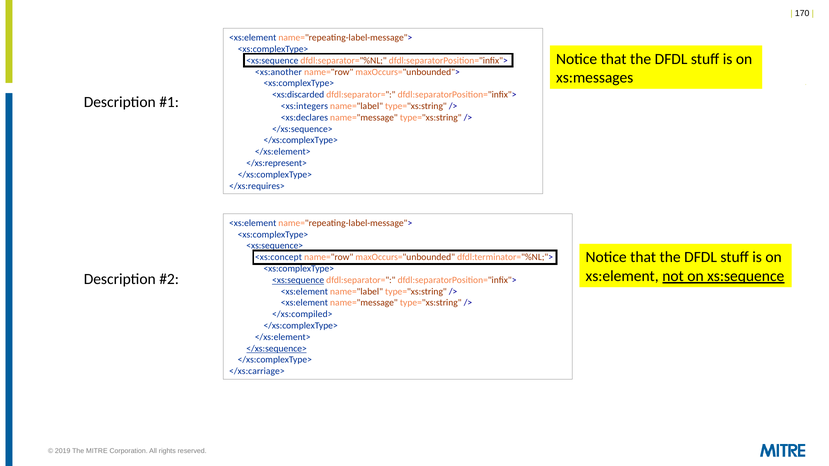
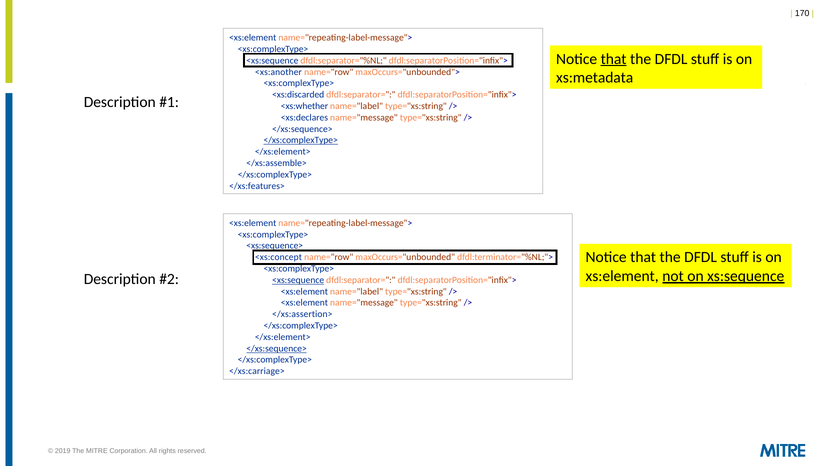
that underline: none -> present (614, 59)
xs:messages: xs:messages -> xs:metadata (595, 78)
<xs:integers: <xs:integers -> <xs:whether (304, 106)
</xs:complexType> underline: none -> present (301, 140)
</xs:represent>: </xs:represent> -> </xs:assemble> (277, 163)
</xs:requires>: </xs:requires> -> </xs:features> (257, 186)
</xs:compiled>: </xs:compiled> -> </xs:assertion> (302, 314)
